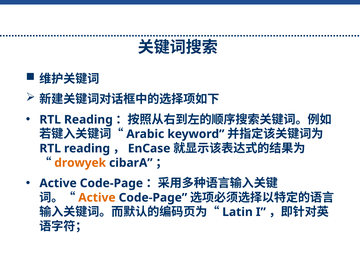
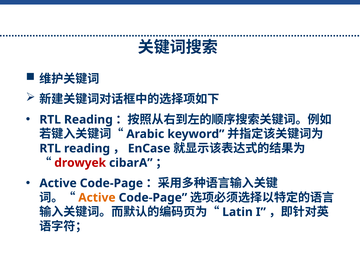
drowyek colour: orange -> red (80, 163)
